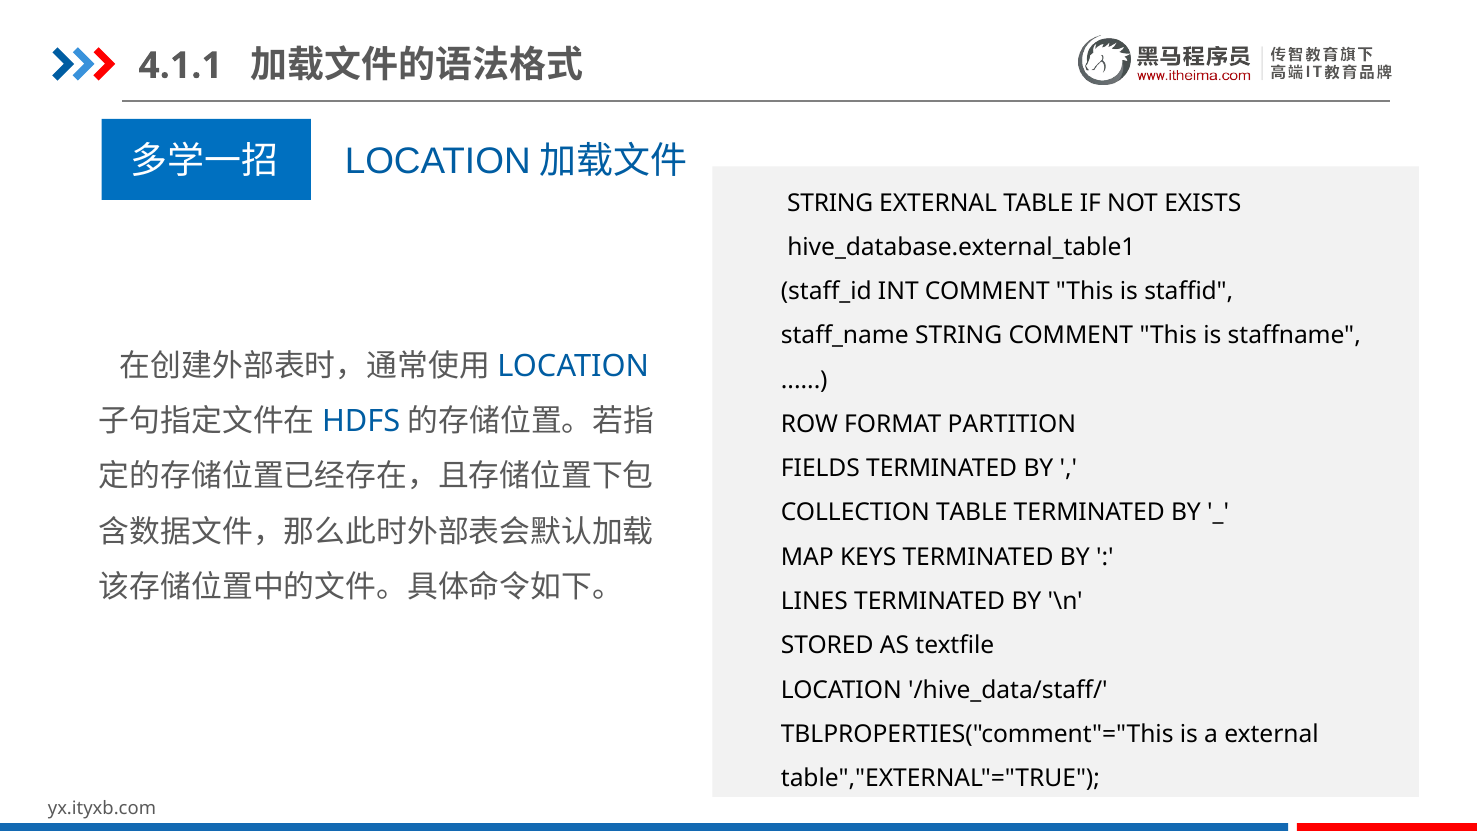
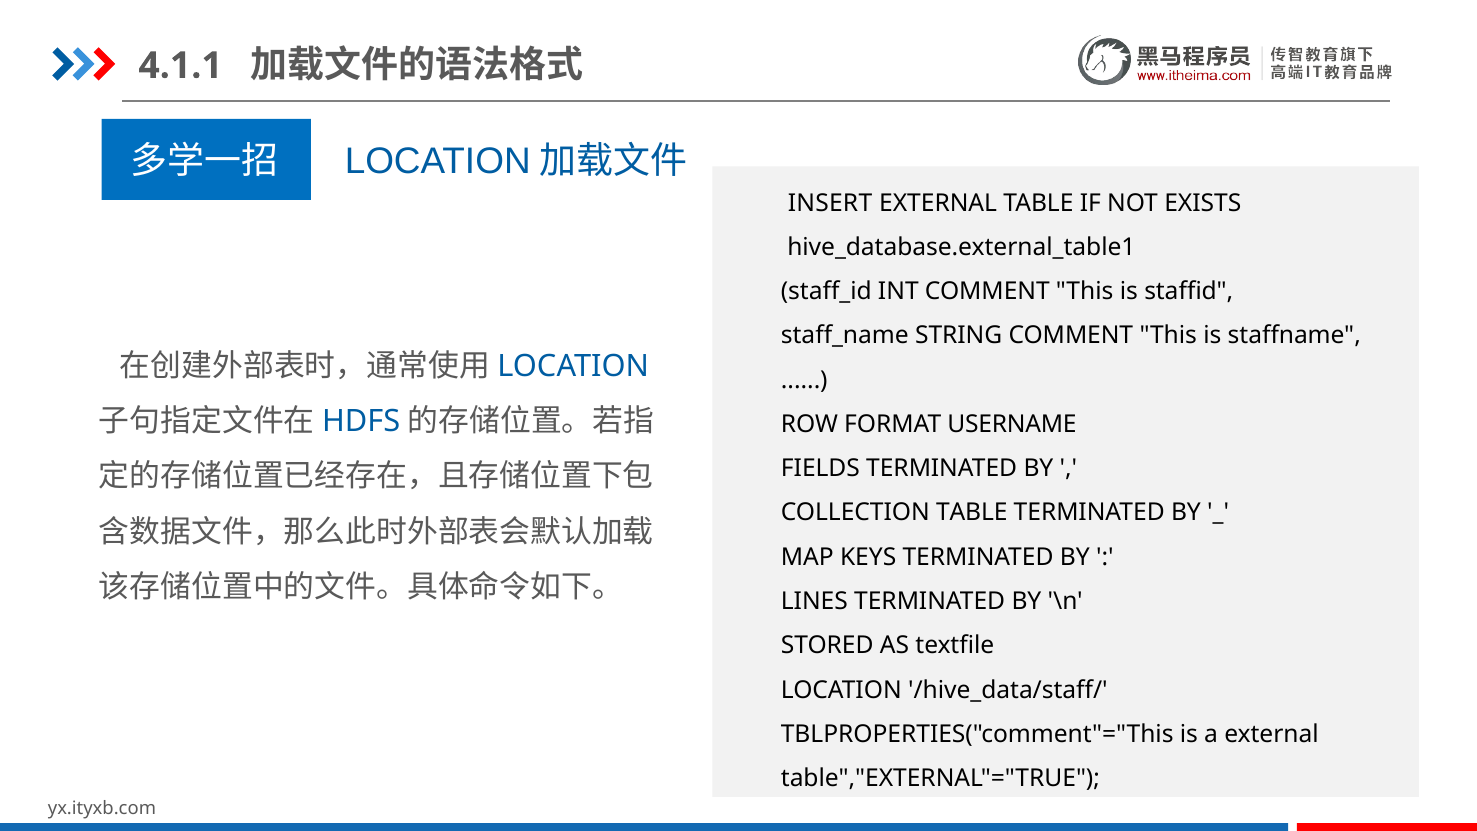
STRING: STRING -> INSERT (830, 203)
PARTITION: PARTITION -> USERNAME (1012, 424)
